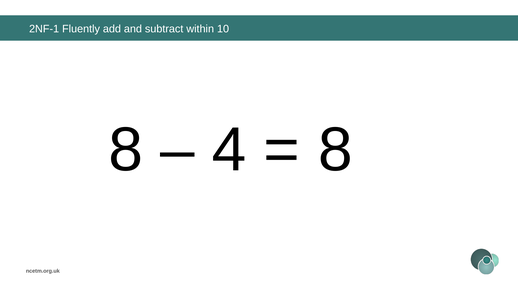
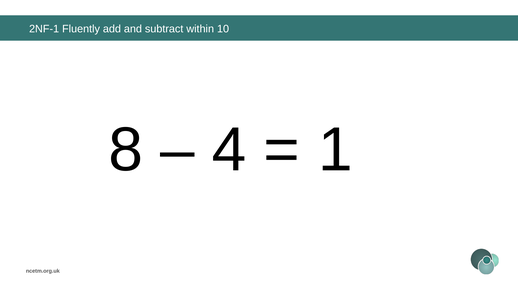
8: 8 -> 1 (336, 150)
